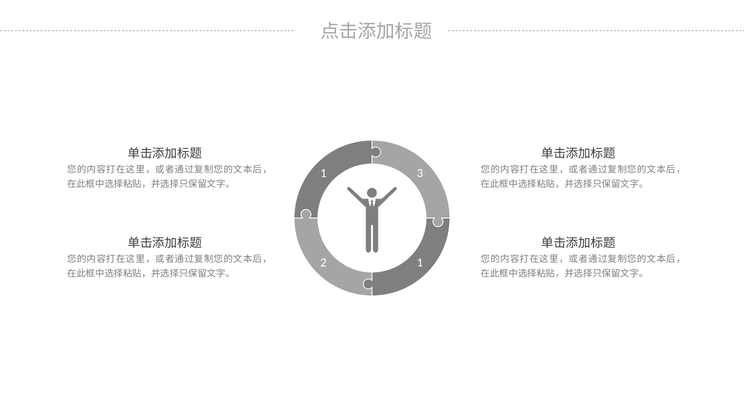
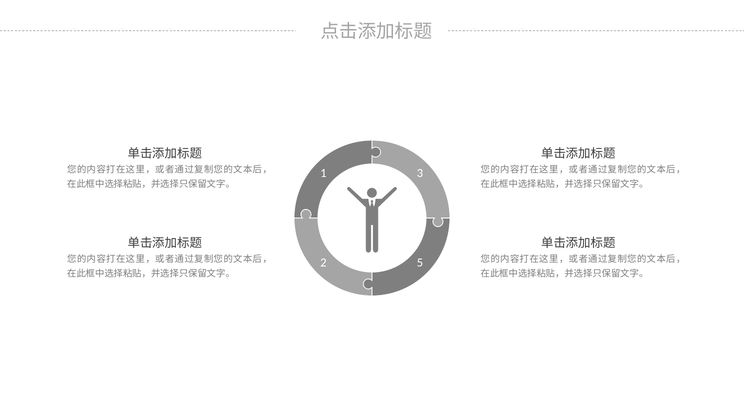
2 1: 1 -> 5 (420, 262)
